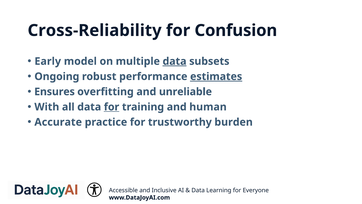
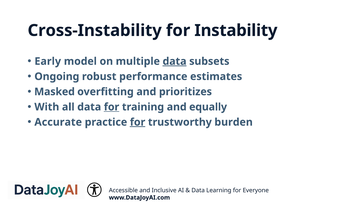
Cross-Reliability: Cross-Reliability -> Cross-Instability (95, 30)
Confusion: Confusion -> Instability (236, 30)
estimates underline: present -> none (216, 76)
Ensures: Ensures -> Masked (55, 92)
unreliable: unreliable -> prioritizes (185, 92)
human: human -> equally (208, 107)
for underline: none -> present (138, 122)
